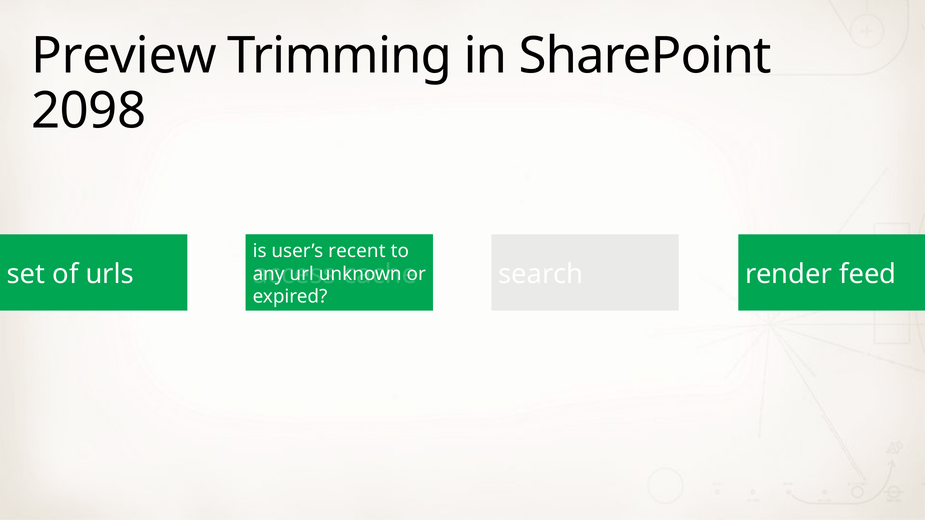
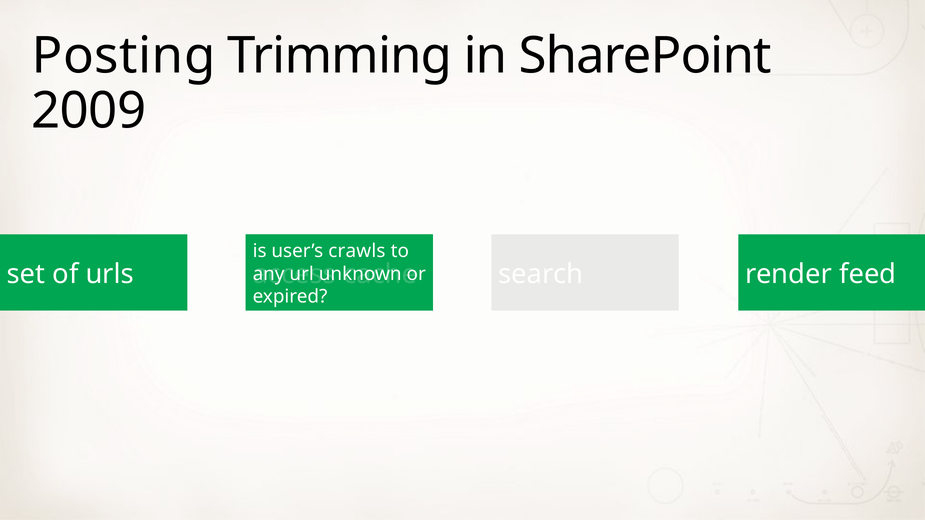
Preview: Preview -> Posting (124, 56)
2098: 2098 -> 2009 (89, 111)
recent: recent -> crawls (357, 251)
